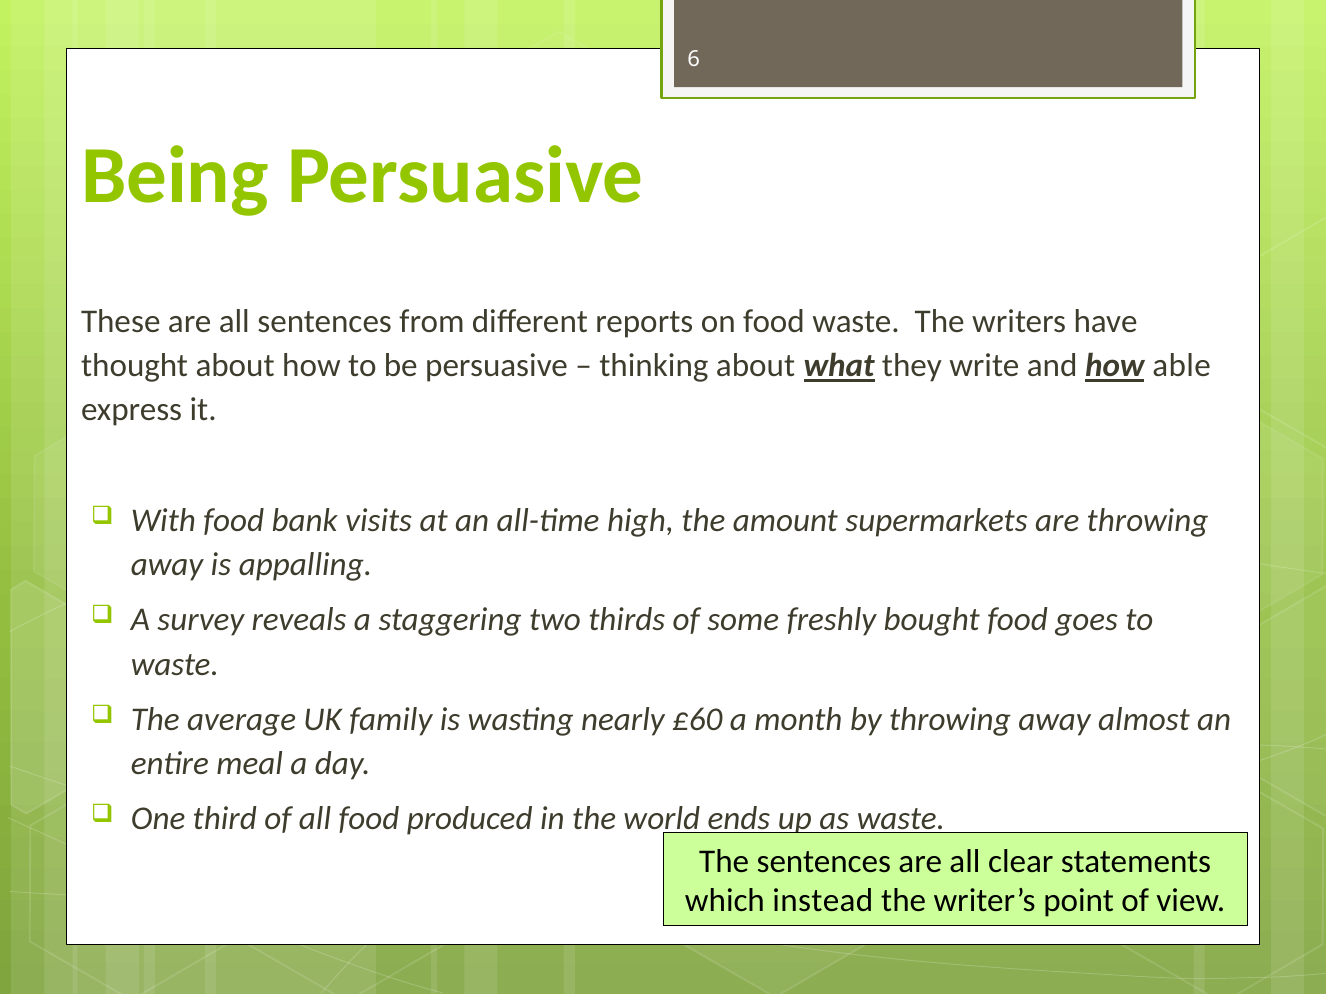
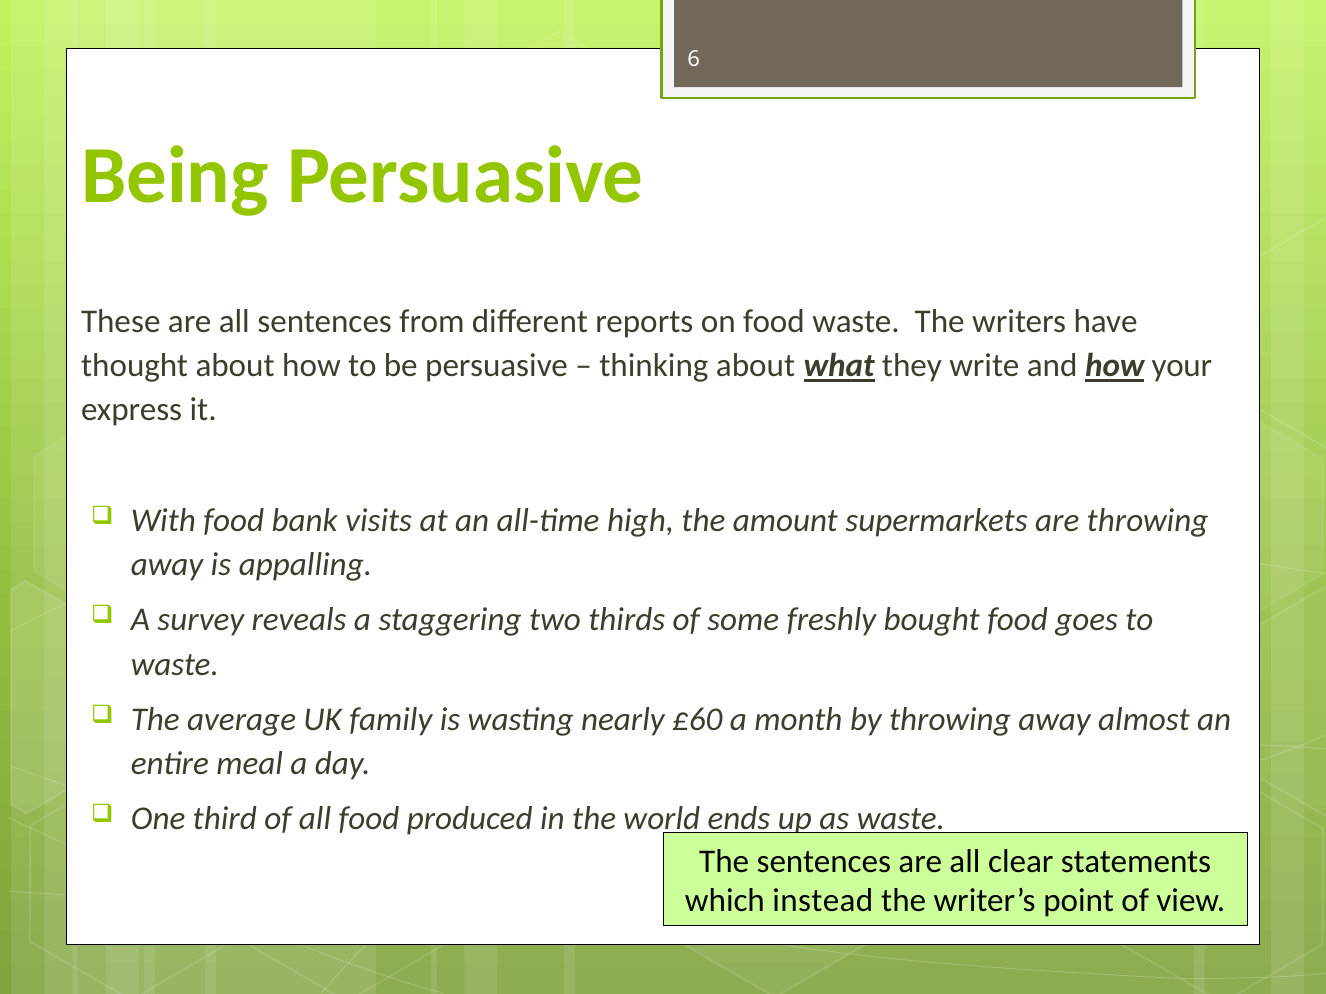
able: able -> your (1182, 366)
